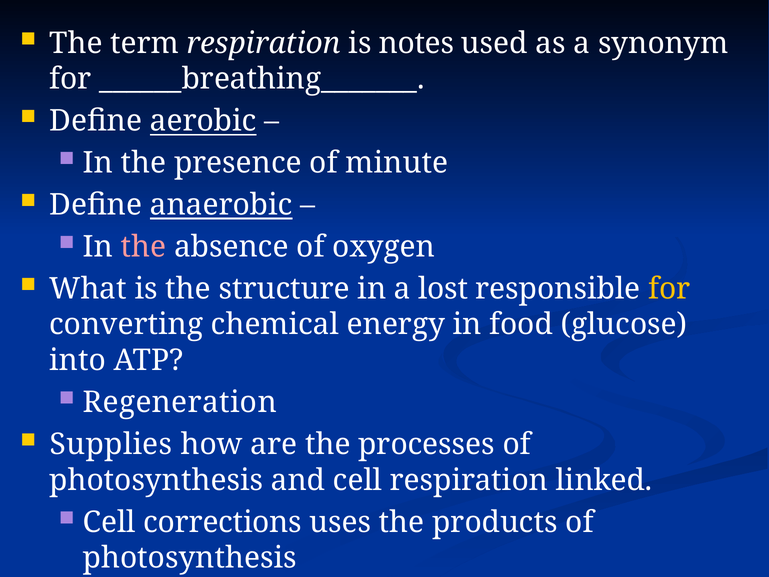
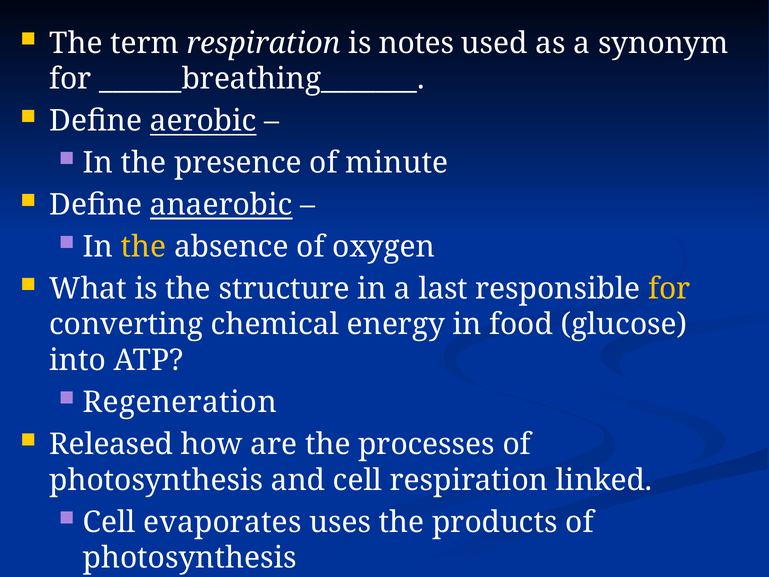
the colour: pink -> yellow (144, 247)
lost: lost -> last (443, 289)
Supplies: Supplies -> Released (111, 444)
corrections: corrections -> evaporates (222, 522)
